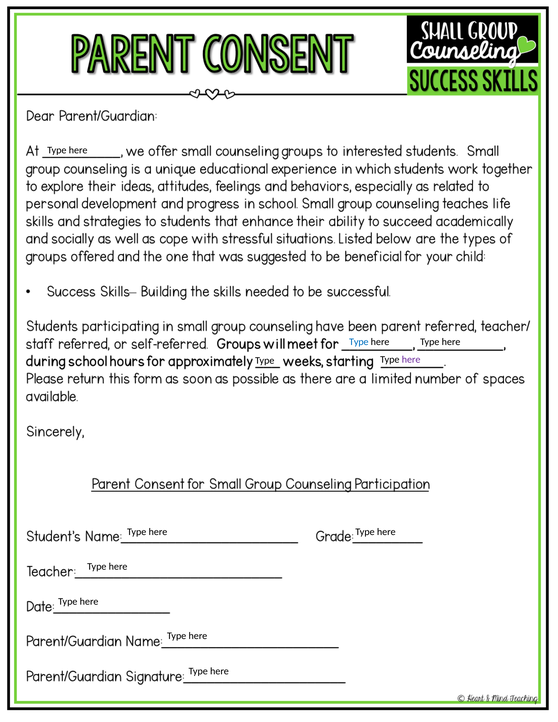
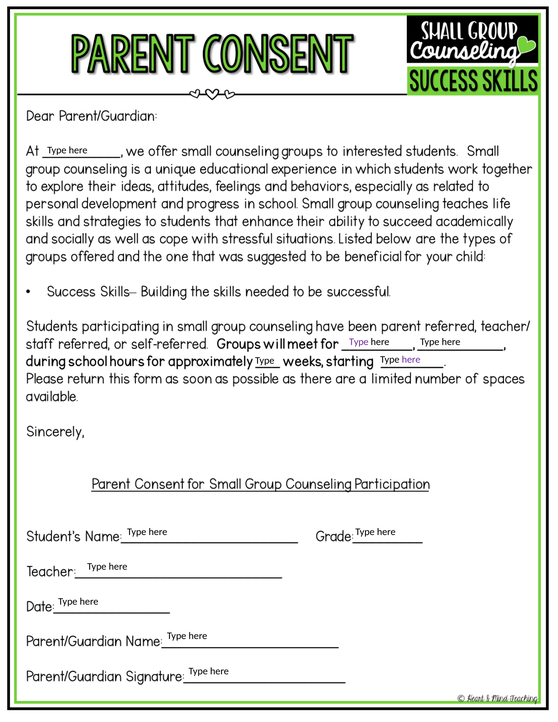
Type colour: blue -> purple (359, 342)
